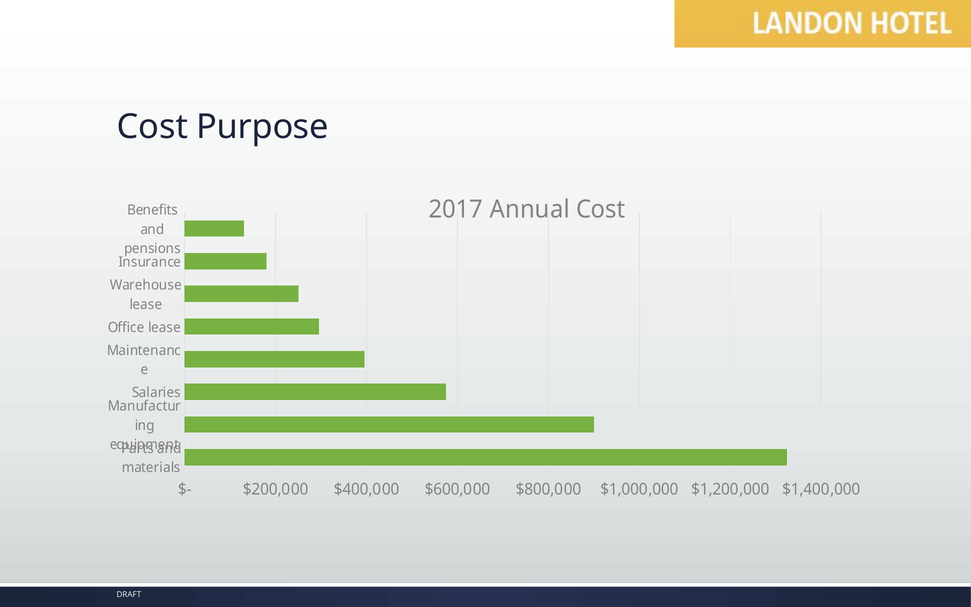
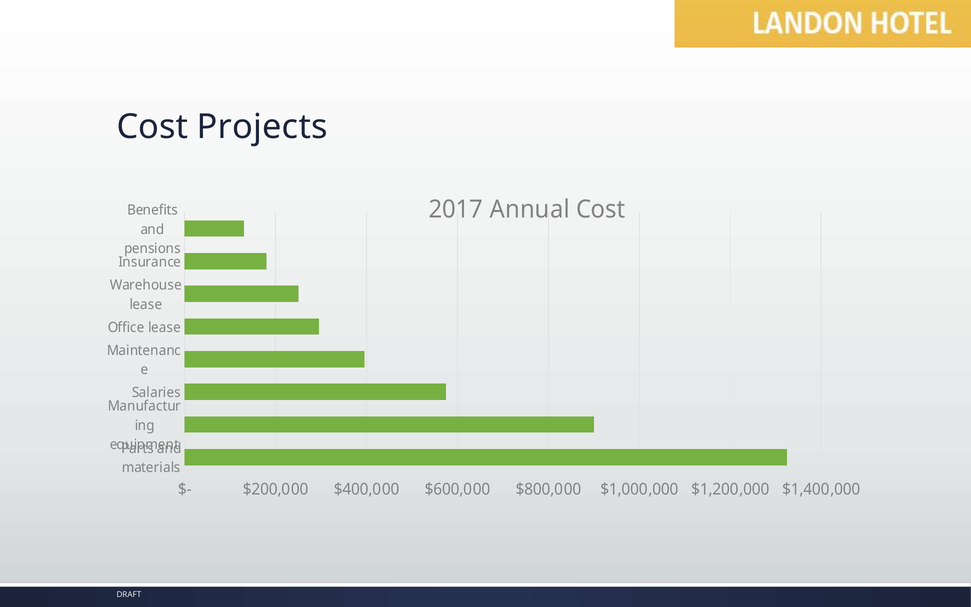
Purpose: Purpose -> Projects (262, 127)
